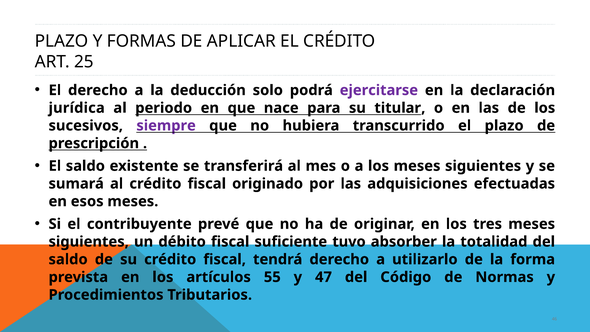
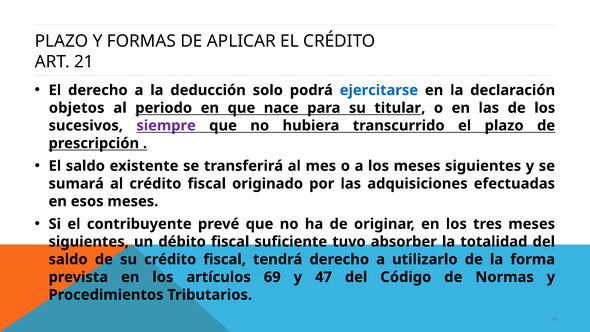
25: 25 -> 21 (84, 62)
ejercitarse colour: purple -> blue (379, 90)
jurídica: jurídica -> objetos (77, 108)
55: 55 -> 69 (272, 277)
